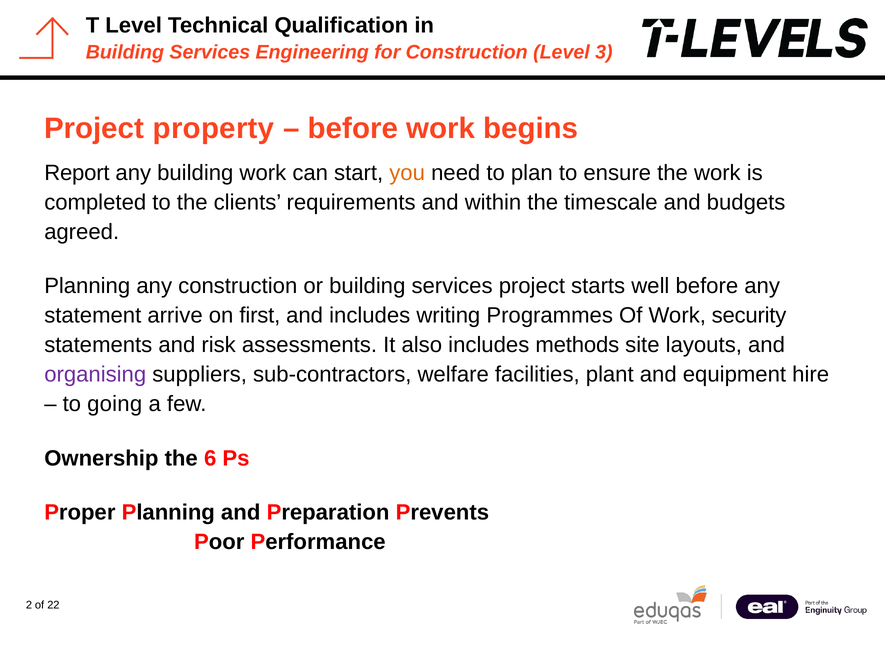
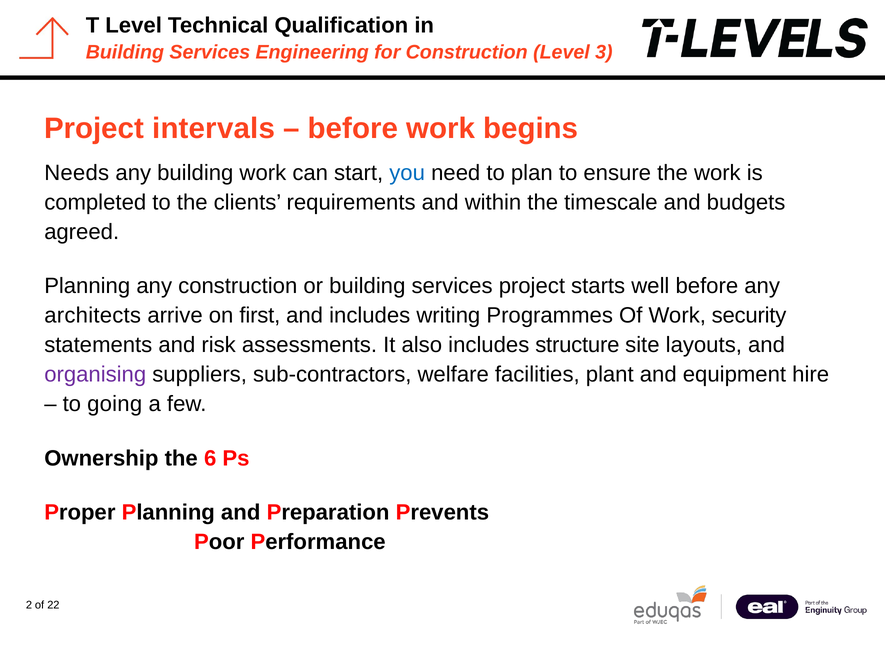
property: property -> intervals (214, 129)
Report: Report -> Needs (77, 173)
you colour: orange -> blue (407, 173)
statement: statement -> architects (93, 315)
methods: methods -> structure (577, 345)
